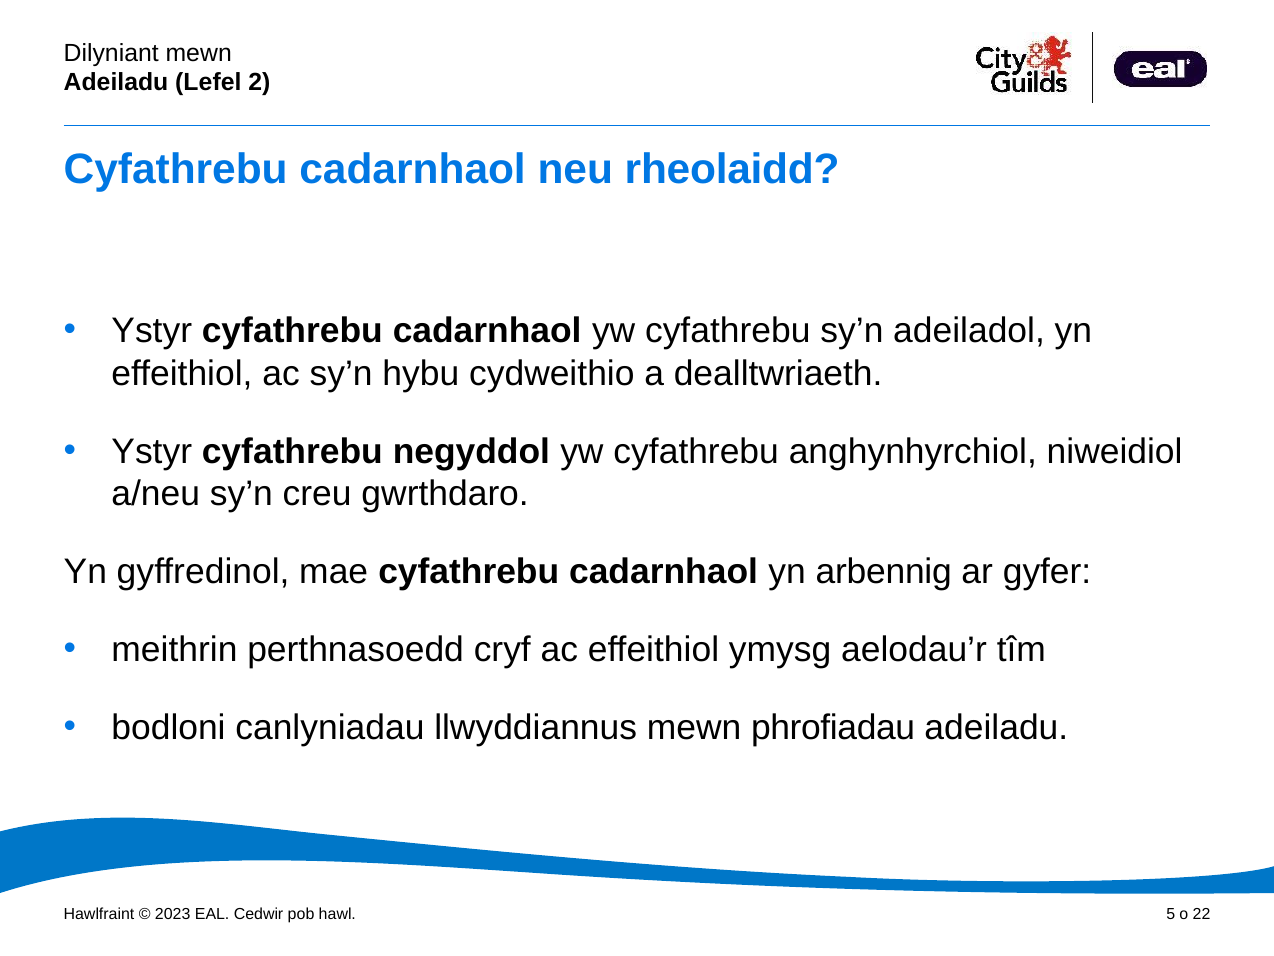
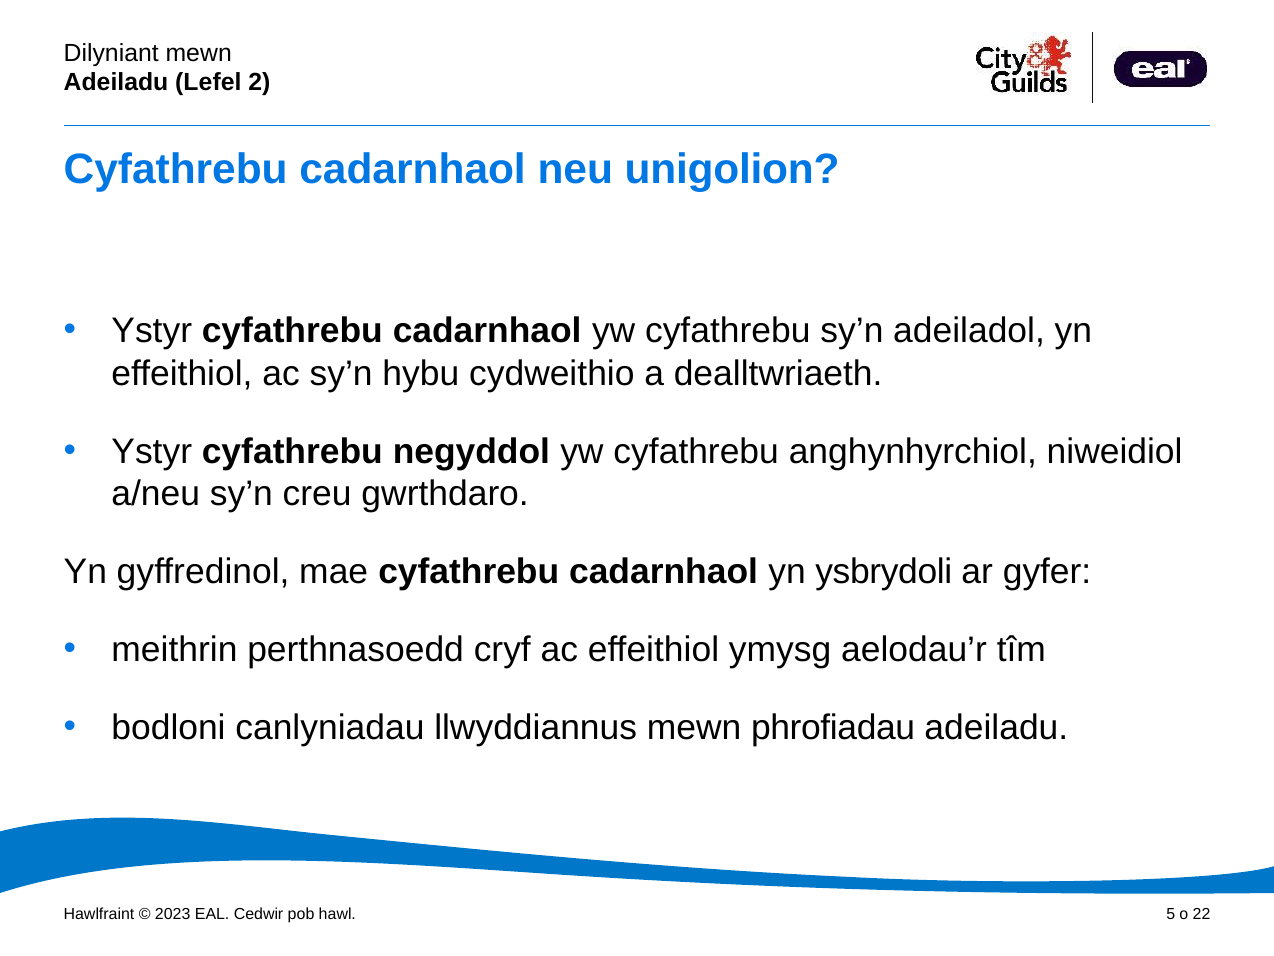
rheolaidd: rheolaidd -> unigolion (732, 169)
arbennig: arbennig -> ysbrydoli (884, 572)
